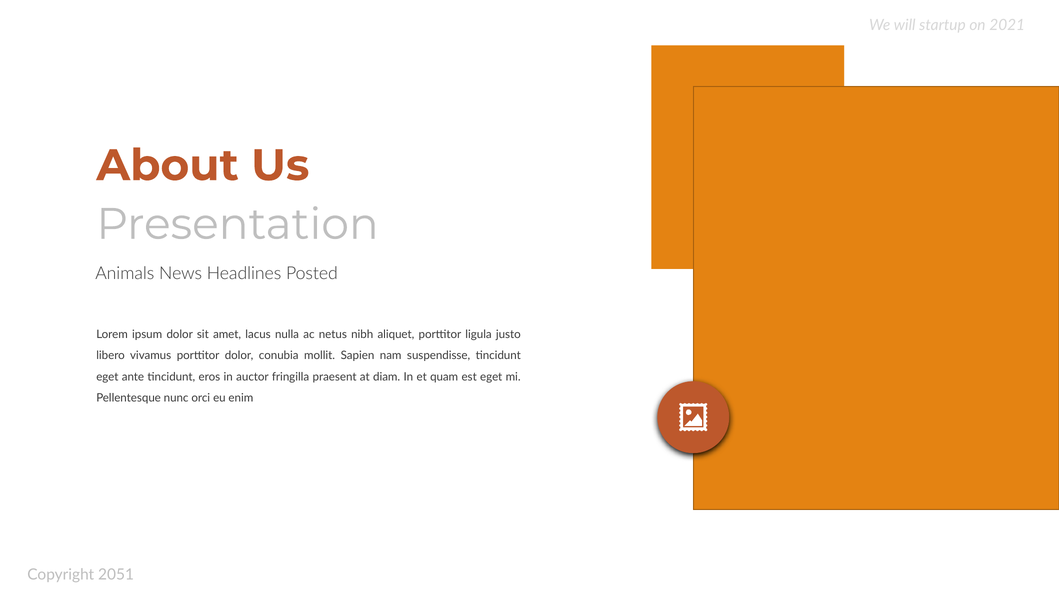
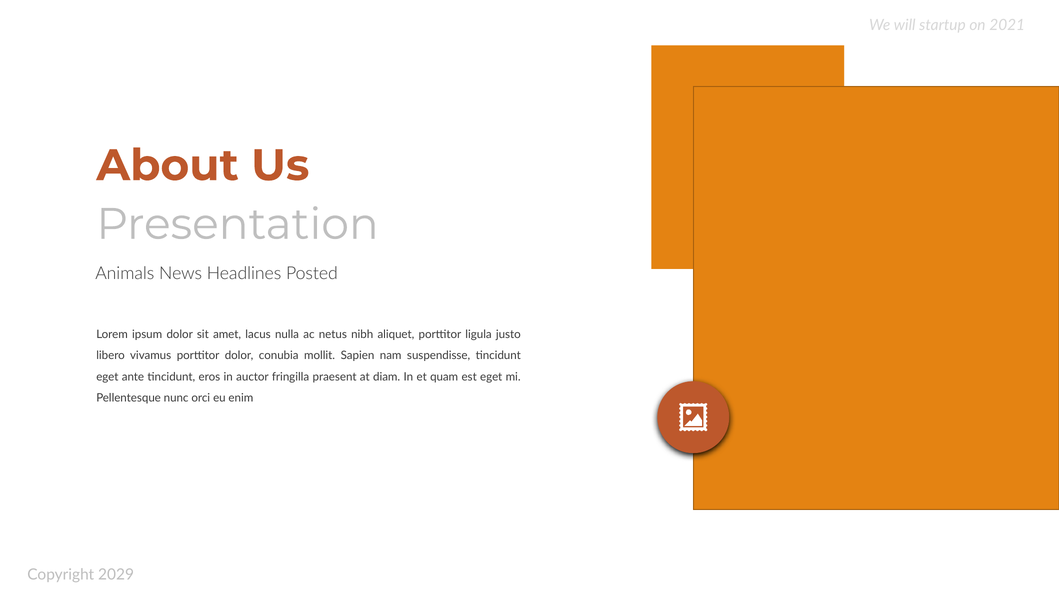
2051: 2051 -> 2029 (116, 575)
